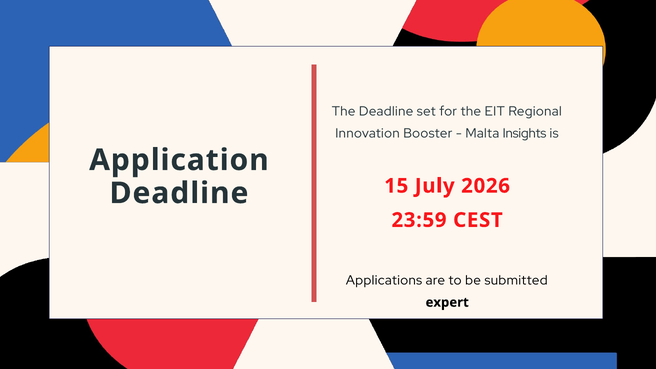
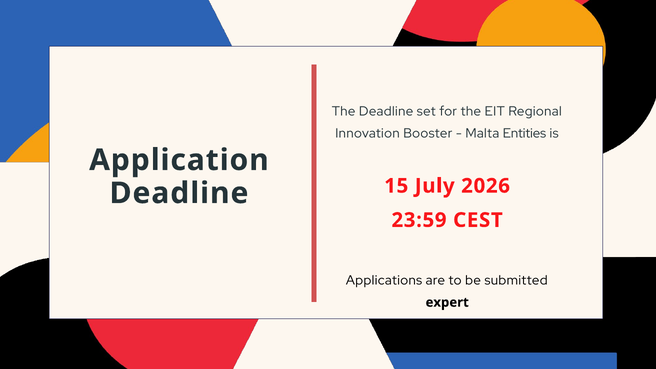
Insights: Insights -> Entities (524, 133)
